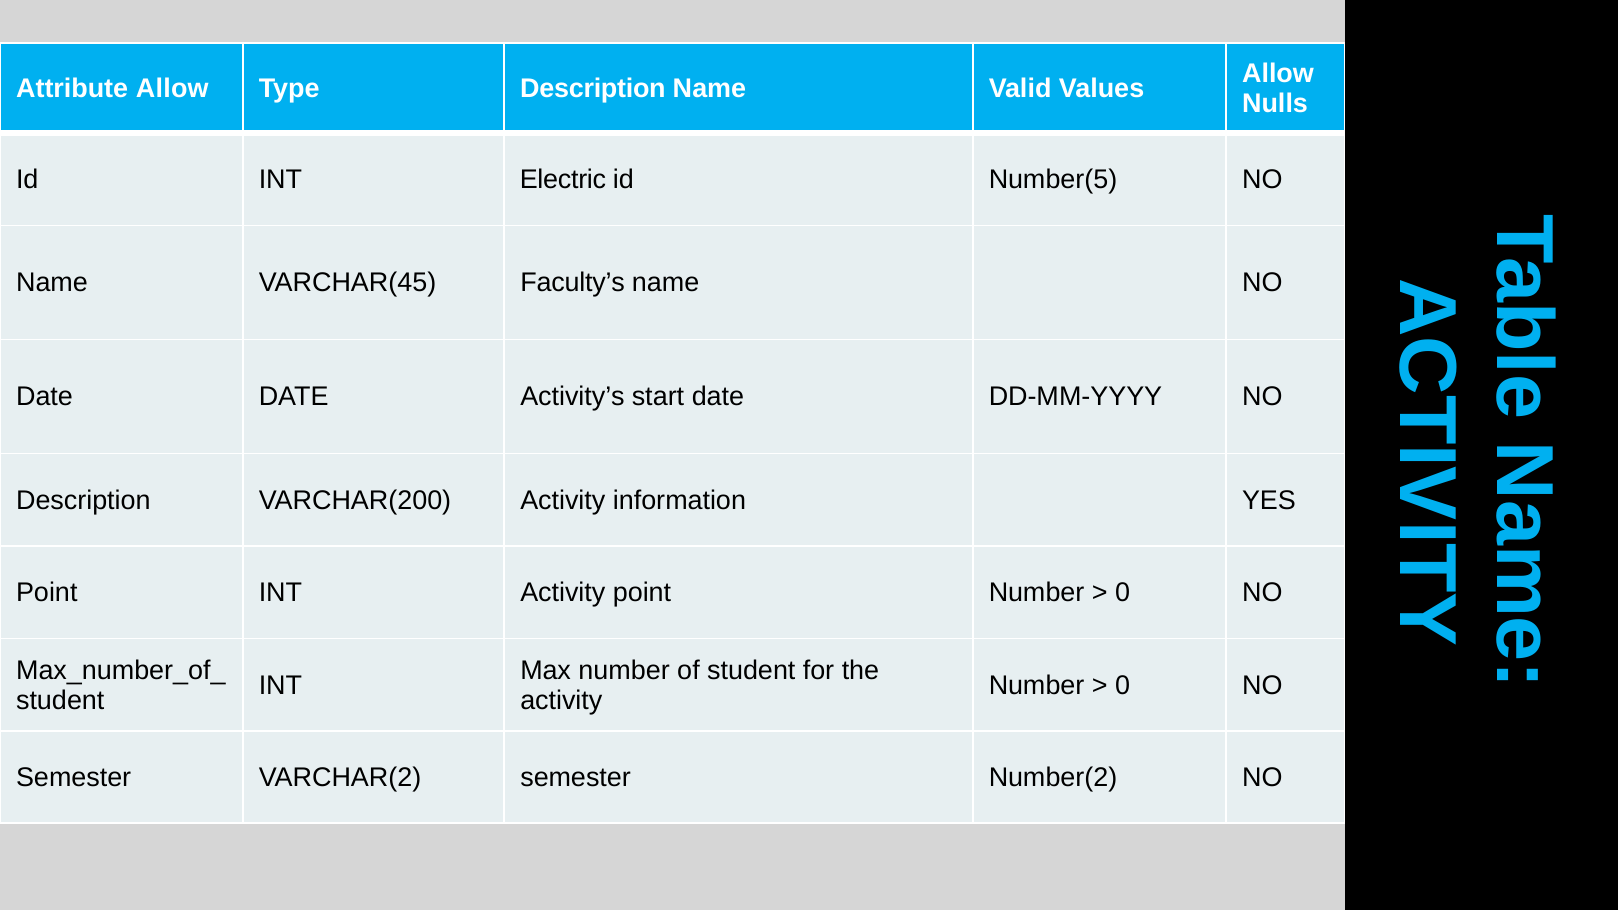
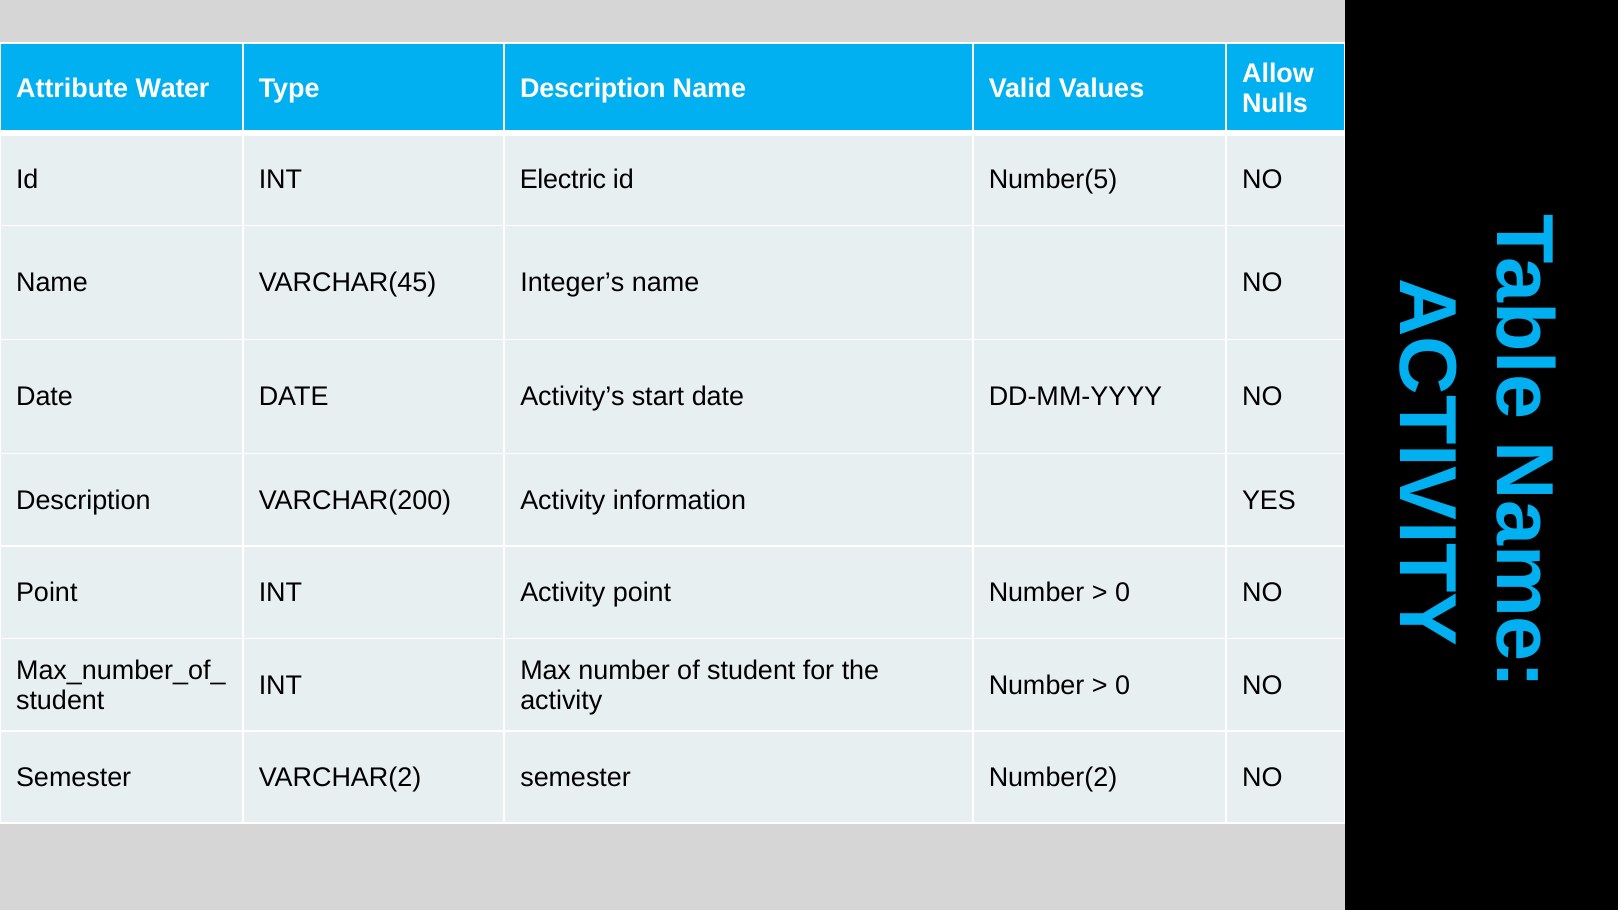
Attribute Allow: Allow -> Water (173, 89)
Faculty’s: Faculty’s -> Integer’s (572, 283)
